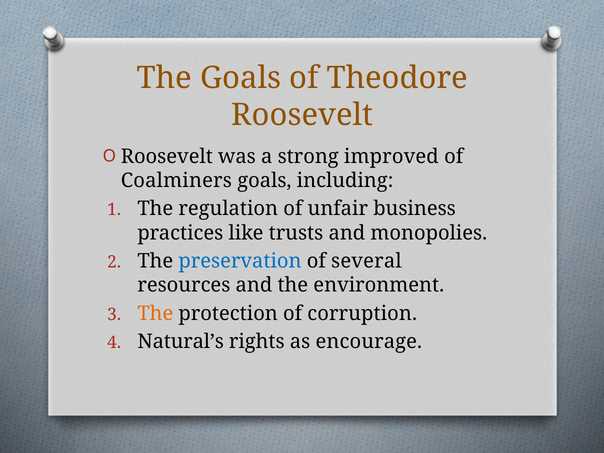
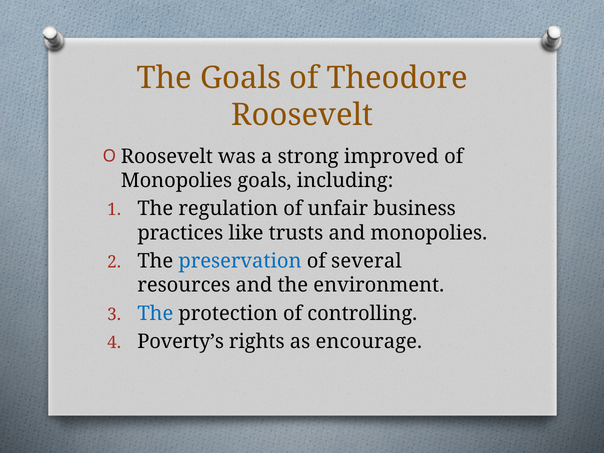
Coalminers: Coalminers -> Monopolies (176, 181)
The colour: orange -> blue (155, 314)
corruption: corruption -> controlling (362, 314)
Natural’s: Natural’s -> Poverty’s (181, 342)
